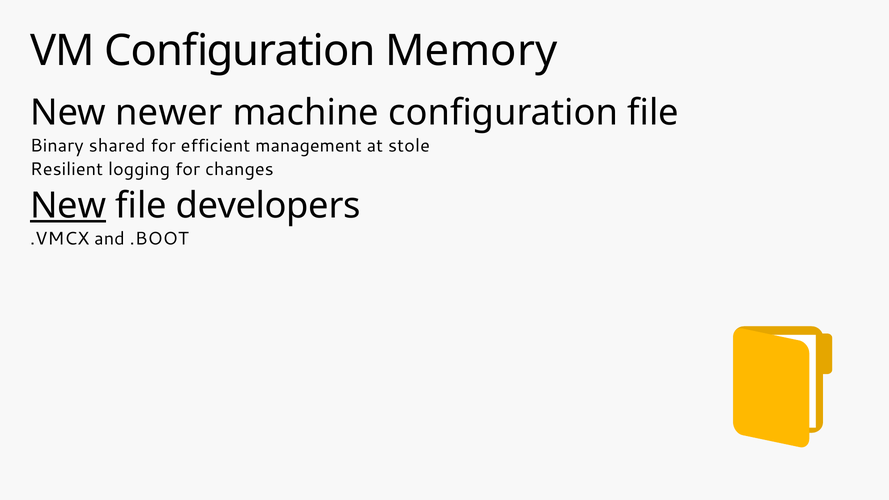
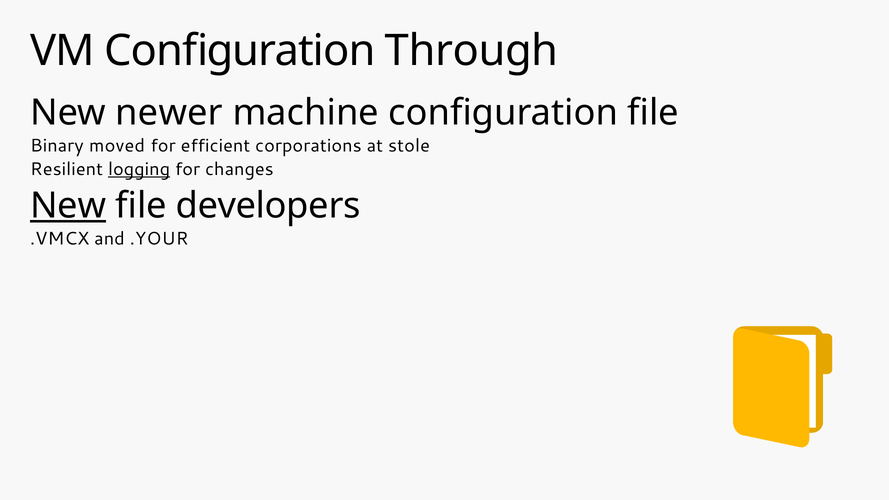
Memory: Memory -> Through (472, 51)
shared: shared -> moved (117, 146)
management: management -> corporations (308, 146)
logging underline: none -> present (139, 169)
.BOOT: .BOOT -> .YOUR (159, 239)
